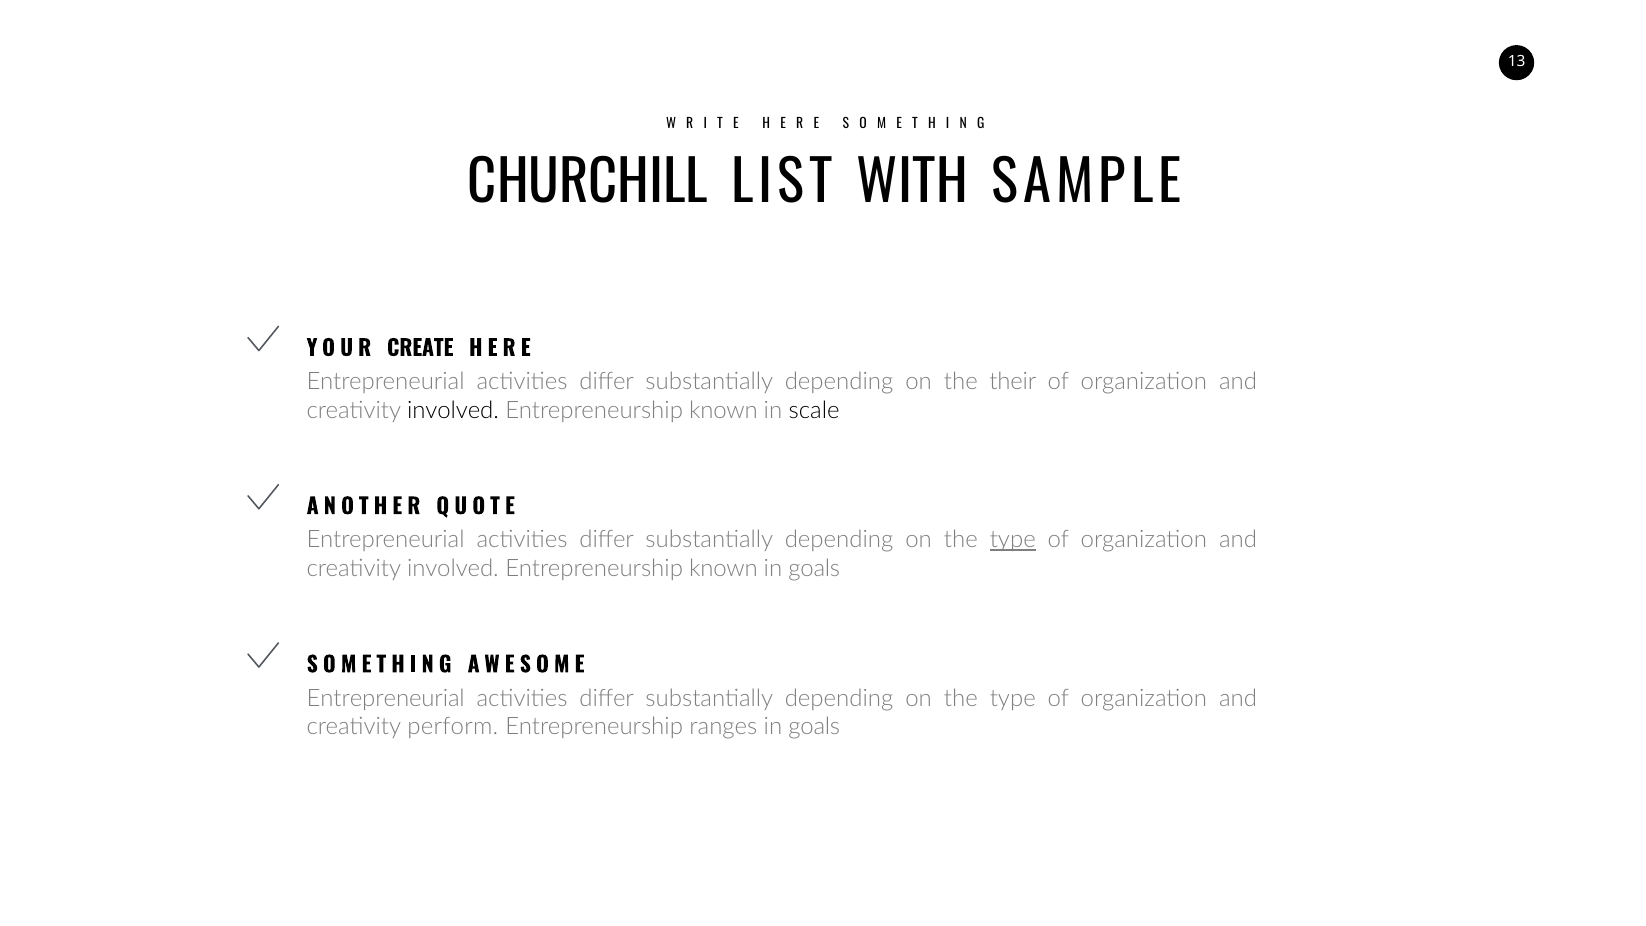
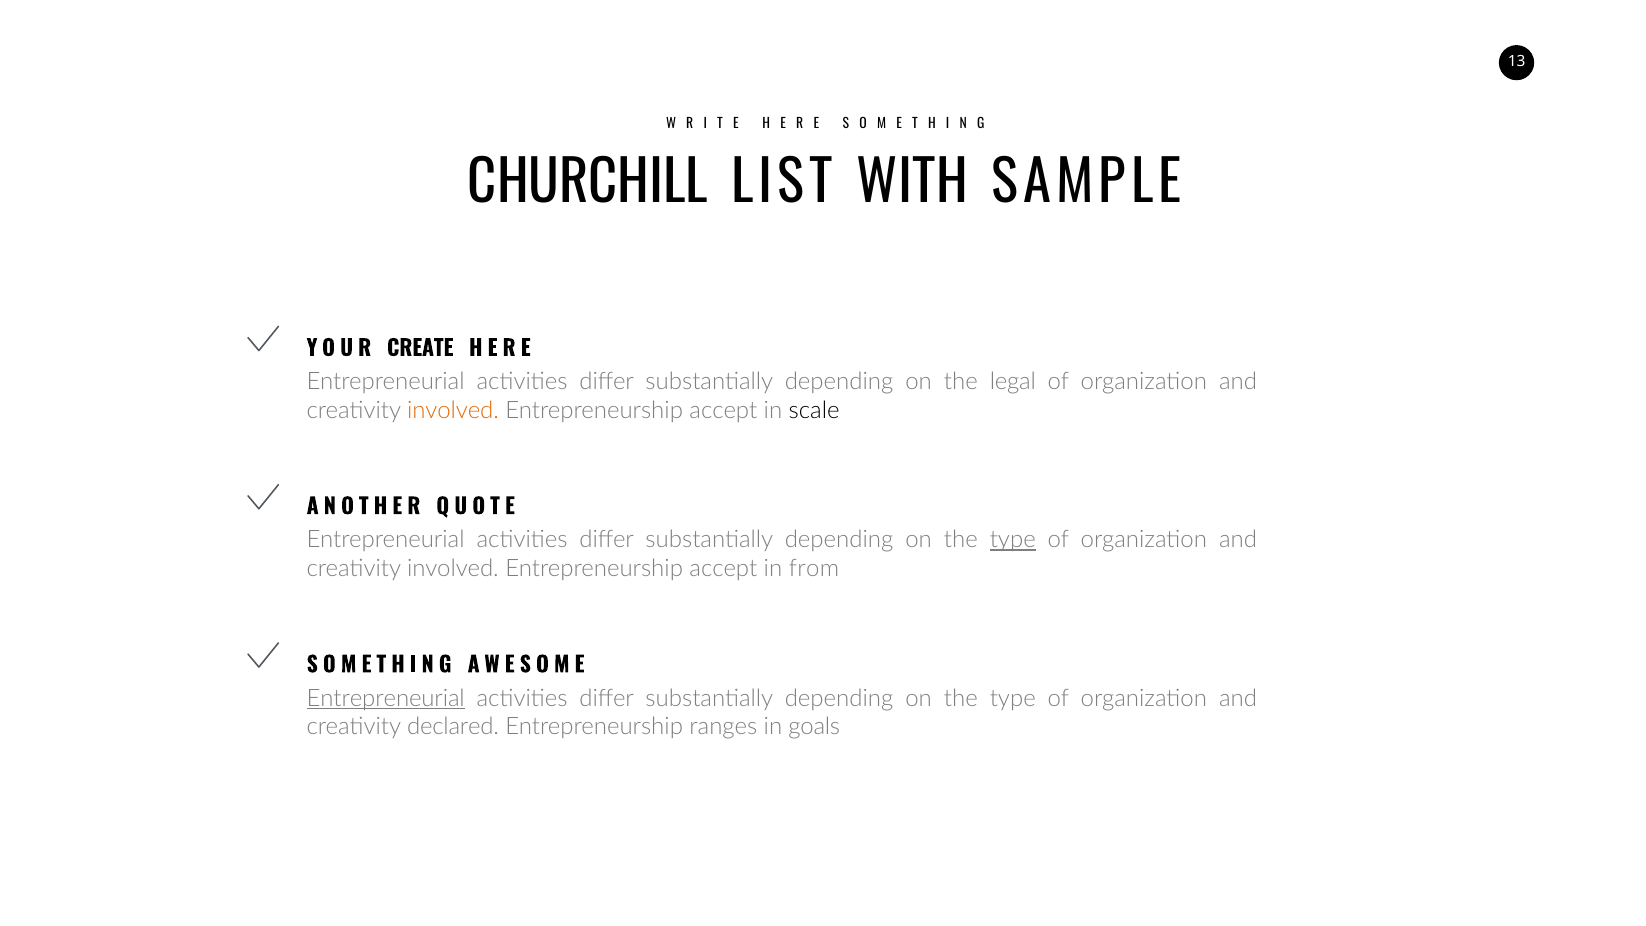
their: their -> legal (1013, 382)
involved colour: black -> orange (453, 411)
known: known -> accept (723, 411)
known: known -> accept (723, 569)
goals: goals -> from (814, 569)
Entrepreneurial underline: none -> present (386, 698)
perform: perform -> declared (453, 727)
